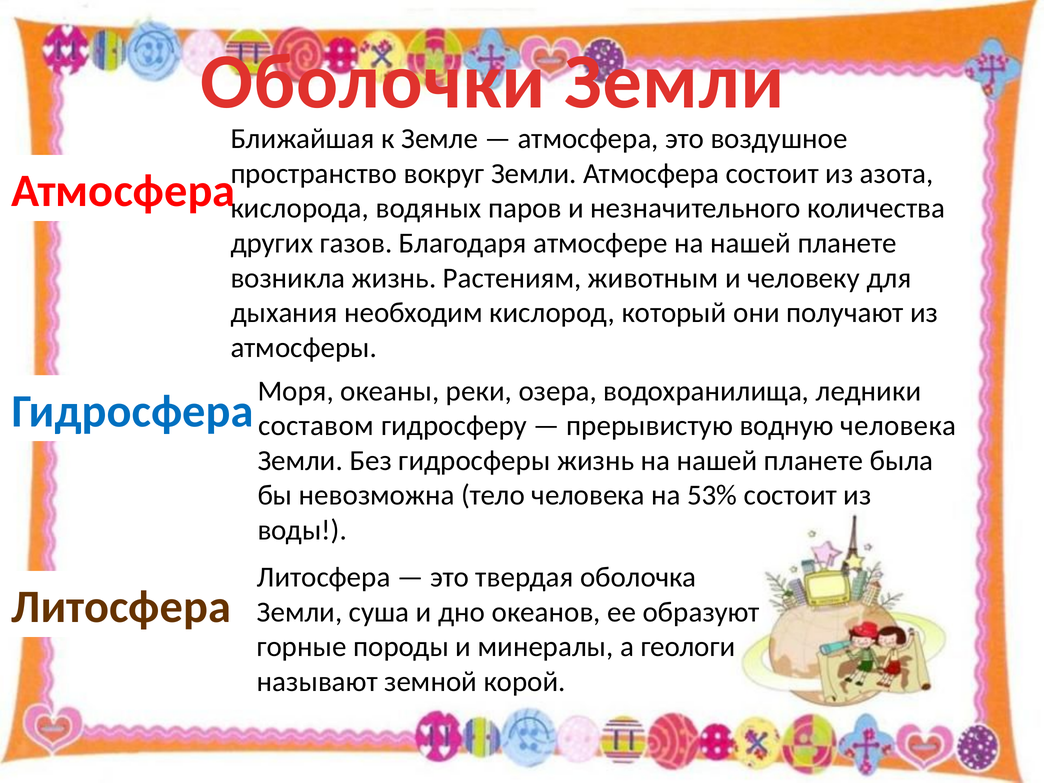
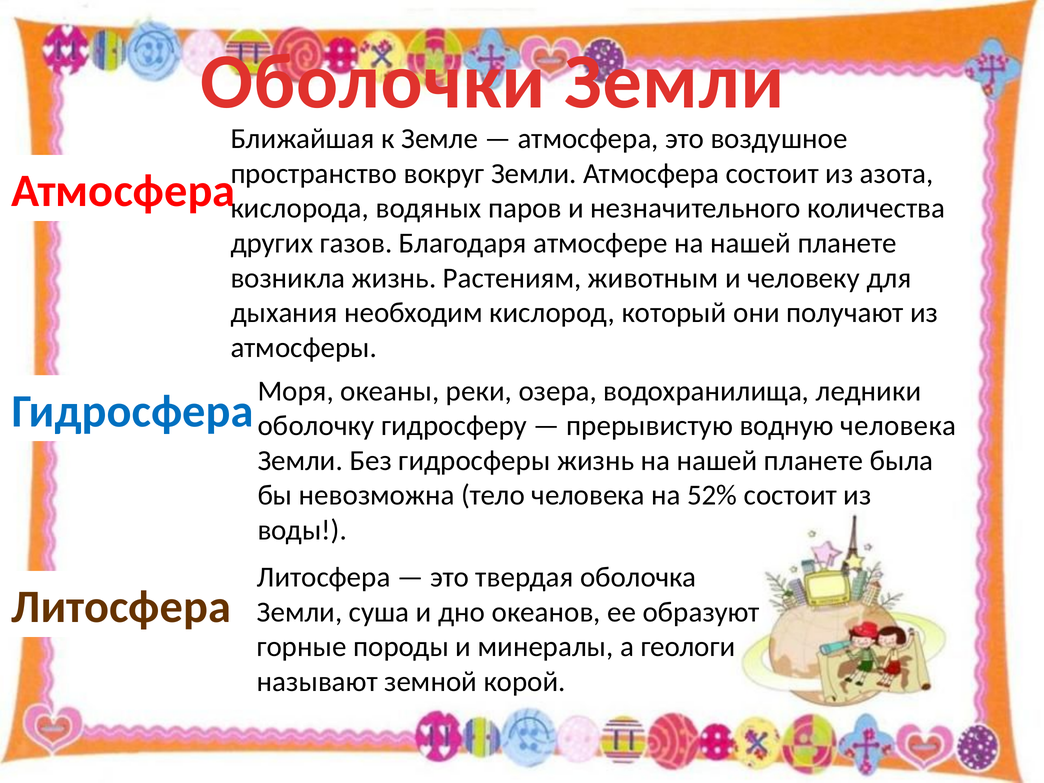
составом: составом -> оболочку (316, 426)
53%: 53% -> 52% (712, 495)
